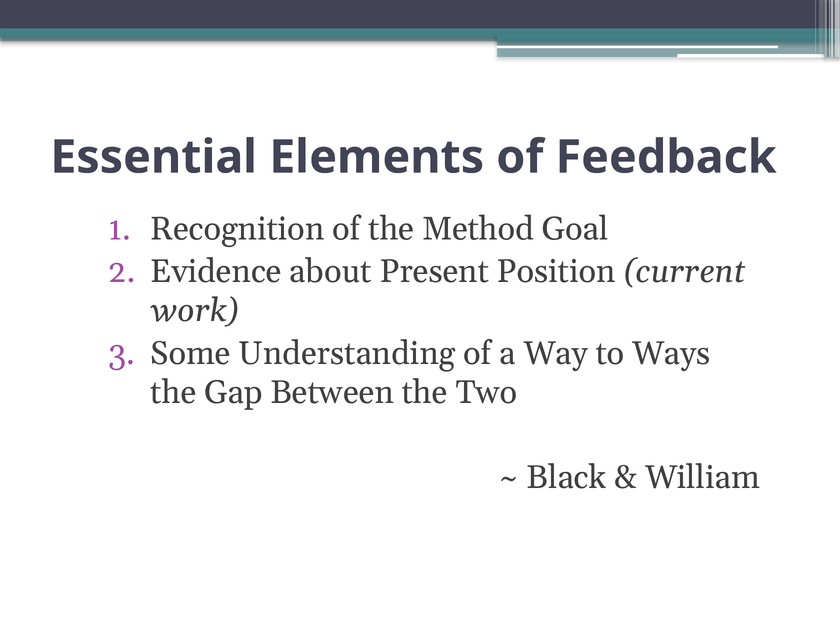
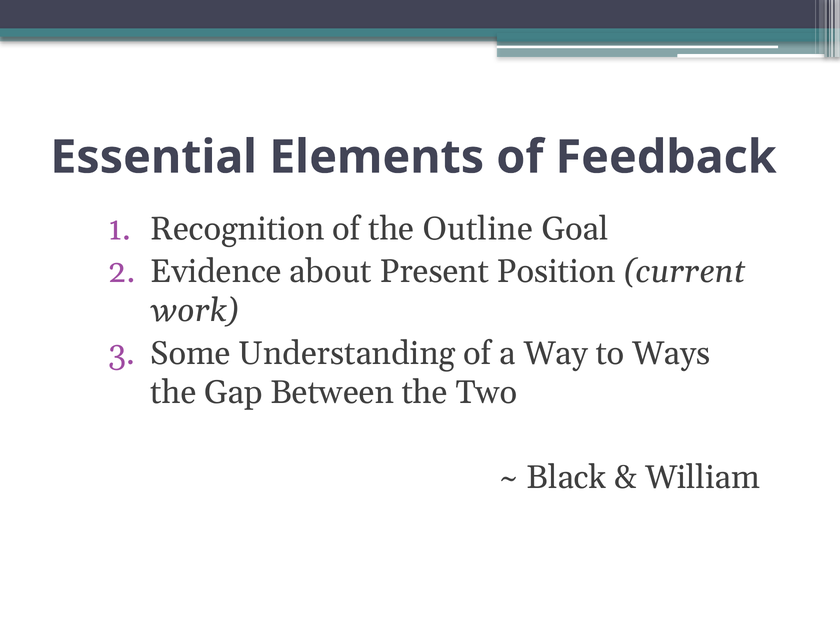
Method: Method -> Outline (478, 229)
